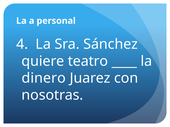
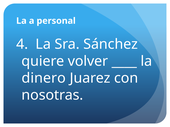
teatro: teatro -> volver (88, 61)
